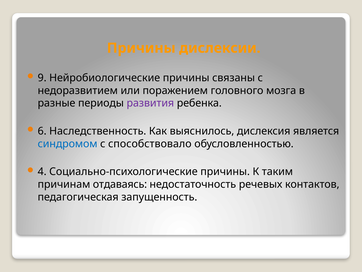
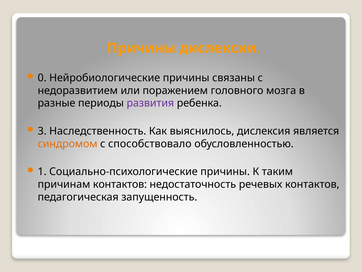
9: 9 -> 0 (42, 78)
6: 6 -> 3 (42, 131)
синдромом colour: blue -> orange (68, 144)
4: 4 -> 1 (42, 171)
причинам отдаваясь: отдаваясь -> контактов (120, 184)
